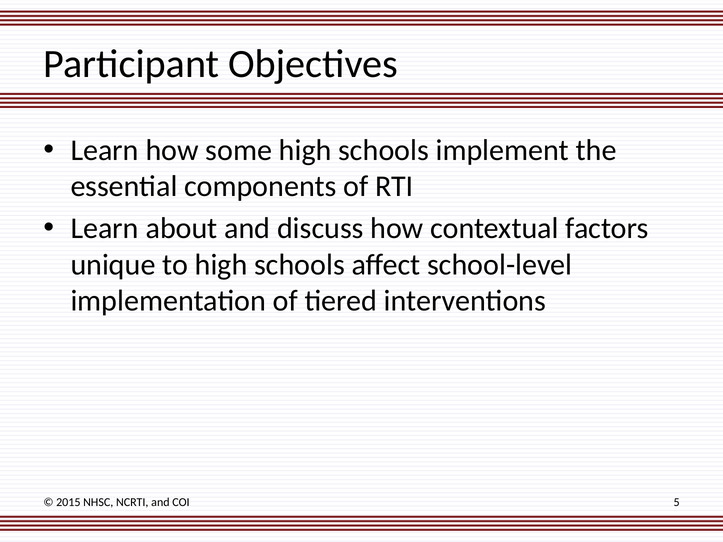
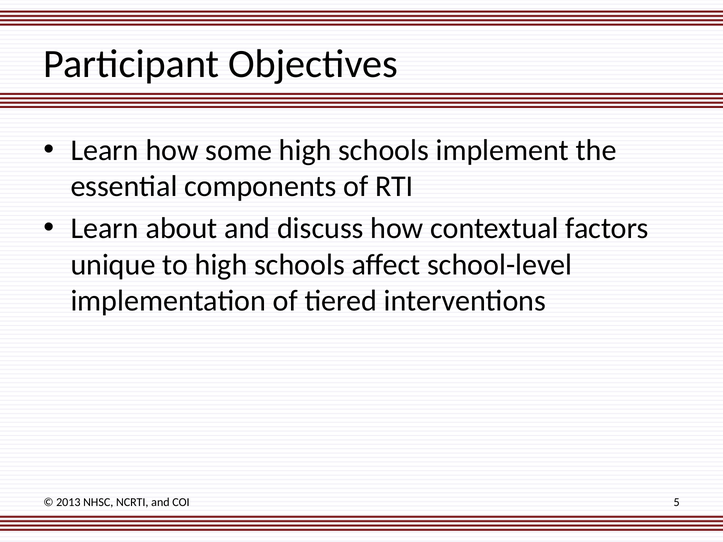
2015: 2015 -> 2013 (68, 502)
